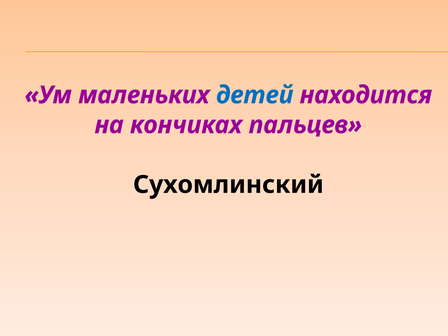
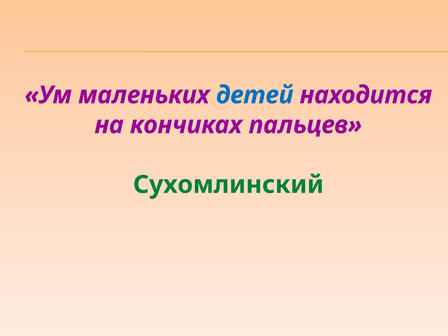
Сухомлинский colour: black -> green (228, 185)
